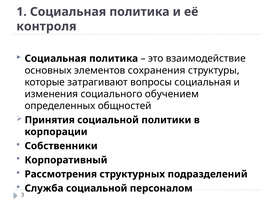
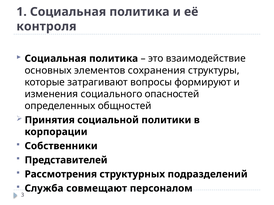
вопросы социальная: социальная -> формируют (203, 82)
обучением: обучением -> опасностей (172, 94)
Корпоративный: Корпоративный -> Представителей (66, 160)
Служба социальной: социальной -> совмещают (97, 189)
